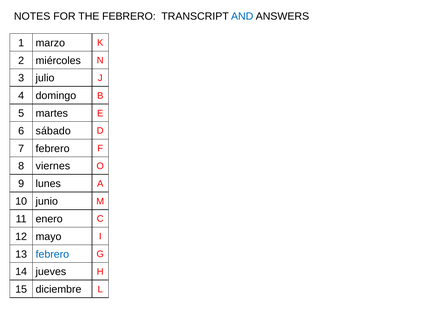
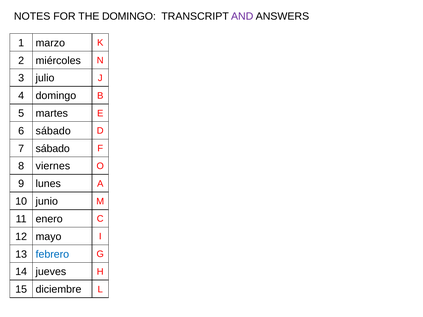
THE FEBRERO: FEBRERO -> DOMINGO (129, 17)
AND colour: blue -> purple (242, 17)
7 febrero: febrero -> sábado (53, 149)
